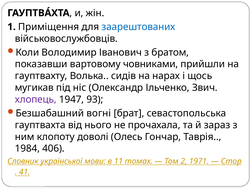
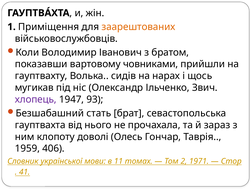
заарештованих colour: blue -> orange (138, 27)
вогні: вогні -> стать (99, 113)
1984: 1984 -> 1959 (27, 148)
